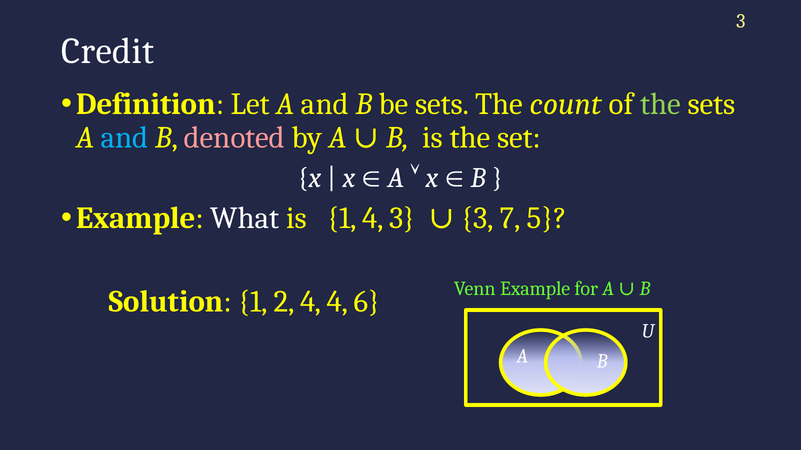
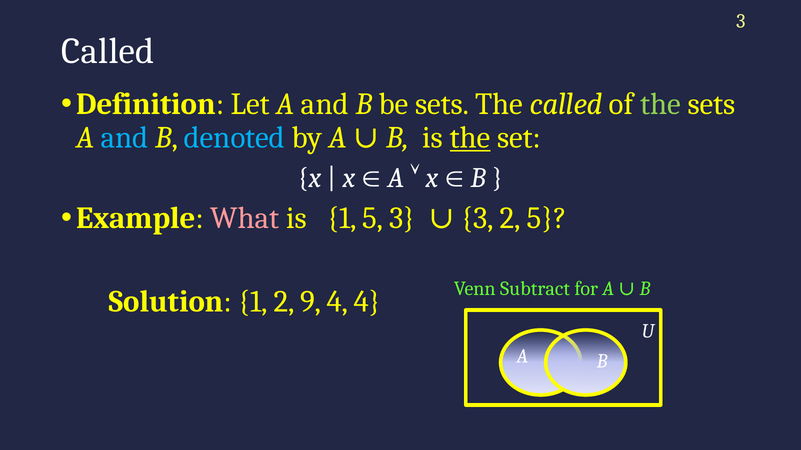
Credit: Credit -> Called (108, 51)
The count: count -> called (566, 104)
denoted colour: pink -> light blue (234, 138)
the underline: none -> present (470, 138)
What colour: white -> pink (245, 218)
1 4: 4 -> 5 (373, 218)
3 7: 7 -> 2 (510, 218)
Venn Example: Example -> Subtract (535, 289)
2 4: 4 -> 9 (311, 302)
4 6: 6 -> 4 (367, 302)
